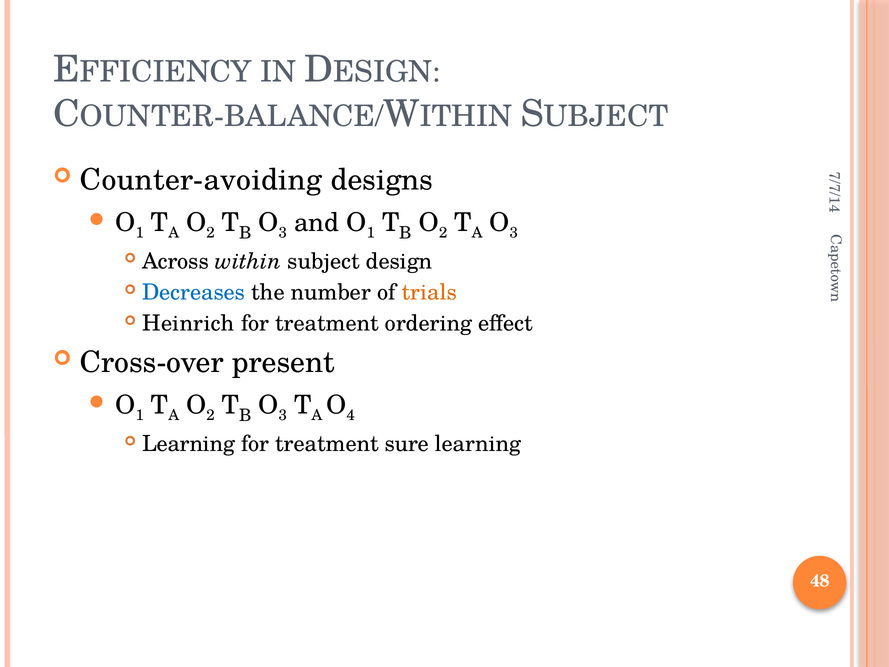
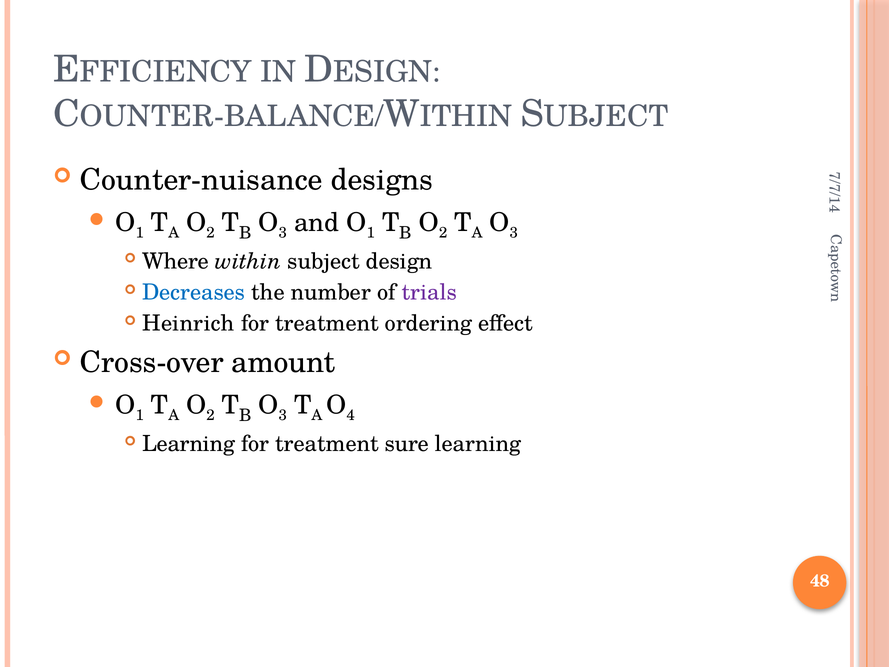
Counter-avoiding: Counter-avoiding -> Counter-nuisance (201, 180)
Across: Across -> Where (175, 261)
trials colour: orange -> purple (429, 292)
present: present -> amount (283, 363)
